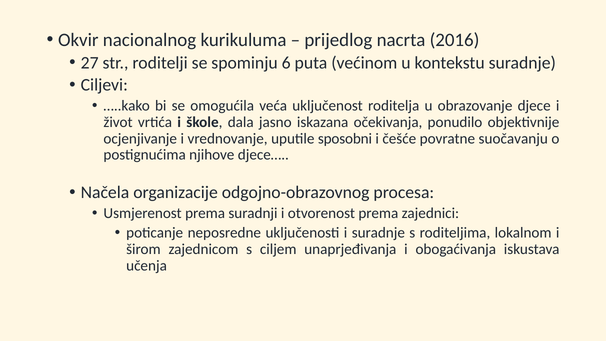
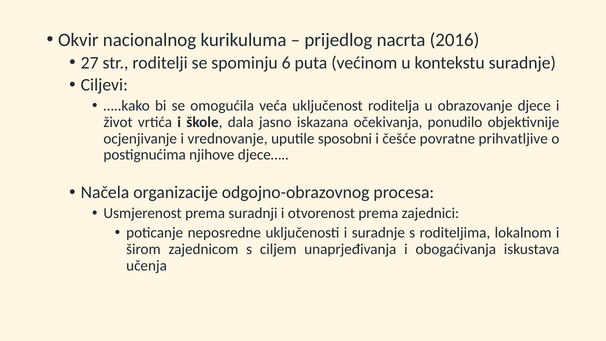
suočavanju: suočavanju -> prihvatljive (513, 138)
